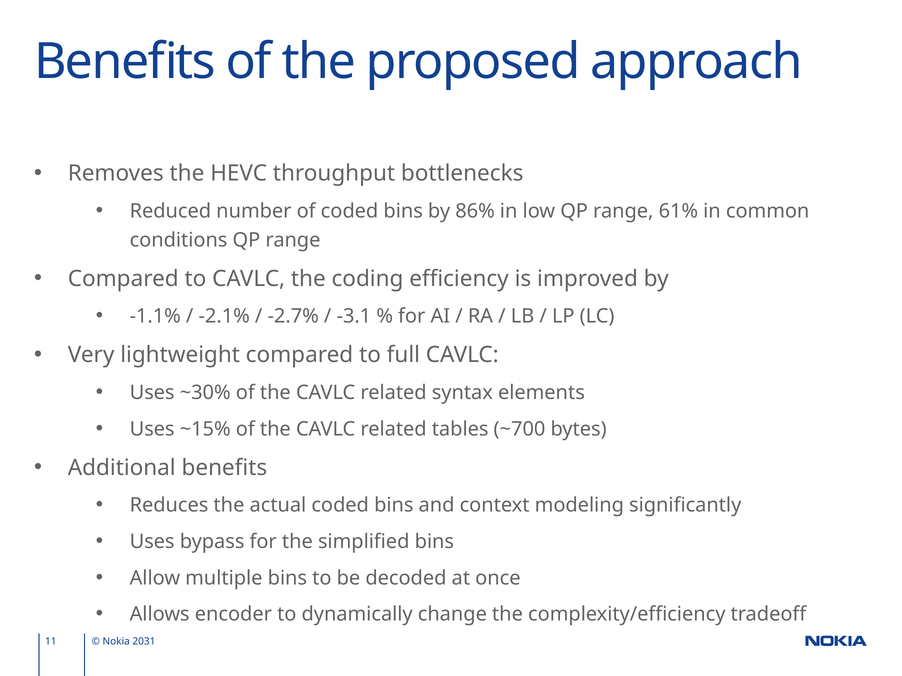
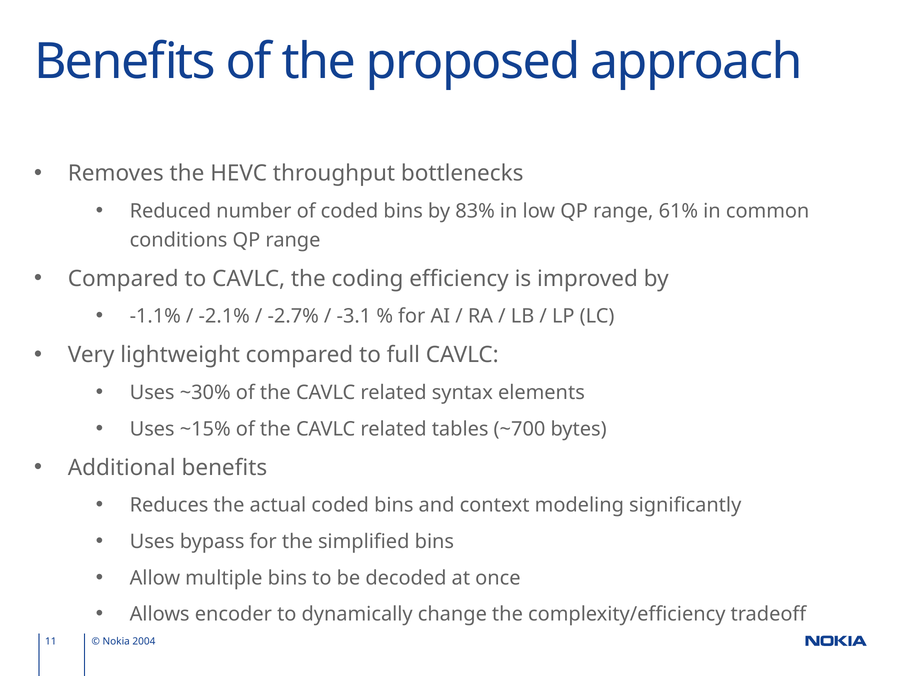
86%: 86% -> 83% (475, 211)
2031: 2031 -> 2004 (144, 642)
